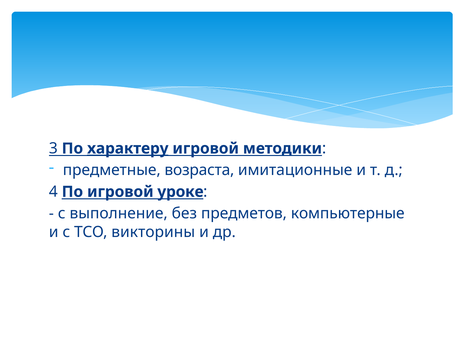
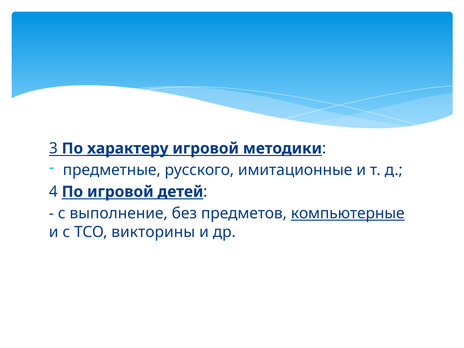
возраста: возраста -> русского (199, 170)
уроке: уроке -> детей (180, 192)
компьютерные underline: none -> present (348, 213)
